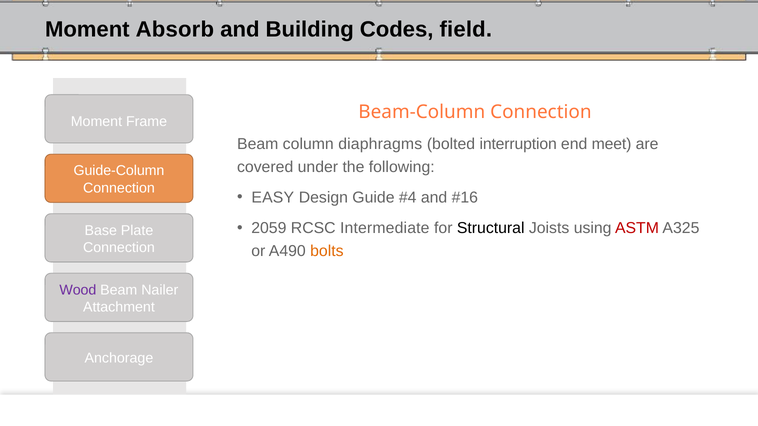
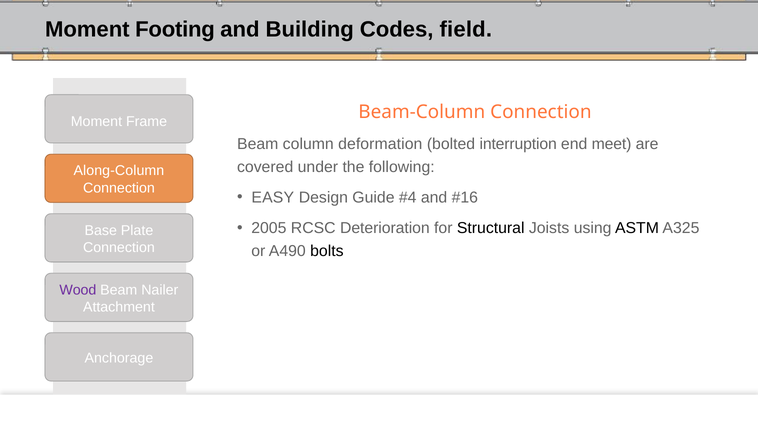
Absorb: Absorb -> Footing (175, 30)
diaphragms: diaphragms -> deformation (380, 144)
Guide-Column: Guide-Column -> Along-Column (119, 171)
2059: 2059 -> 2005 (269, 228)
Intermediate: Intermediate -> Deterioration (385, 228)
ASTM colour: red -> black (637, 228)
bolts colour: orange -> black (327, 251)
